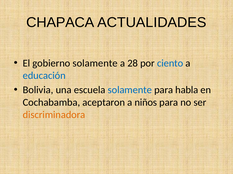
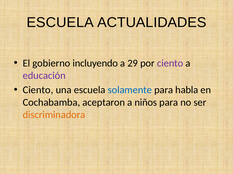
CHAPACA: CHAPACA -> ESCUELA (60, 23)
gobierno solamente: solamente -> incluyendo (95, 63)
28: 28 -> 29 (133, 63)
ciento colour: blue -> purple (170, 63)
educación colour: blue -> purple (44, 76)
Bolivia: Bolivia -> Ciento (38, 90)
